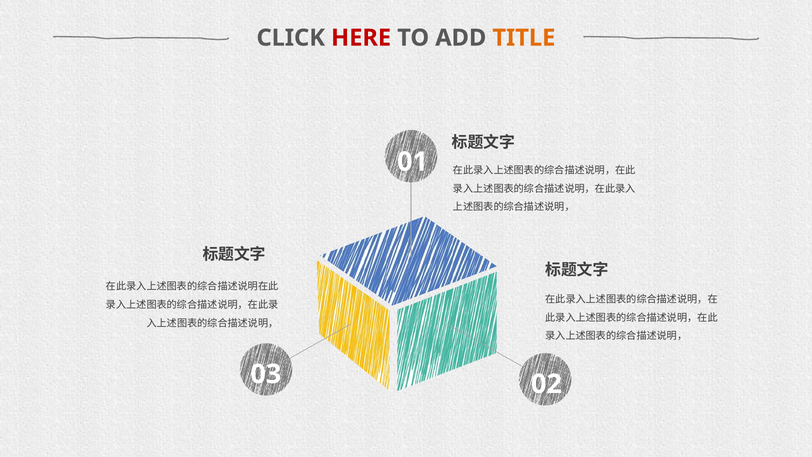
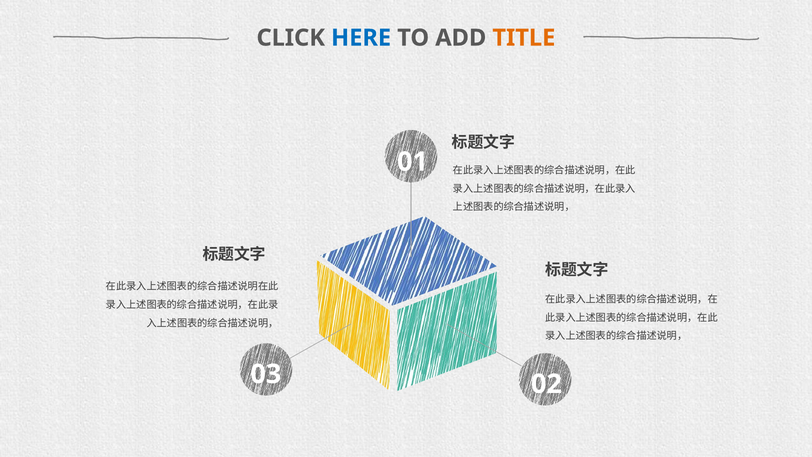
HERE colour: red -> blue (361, 38)
